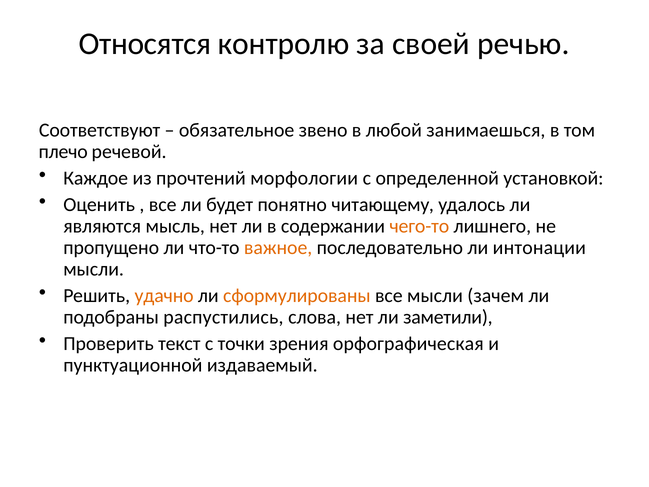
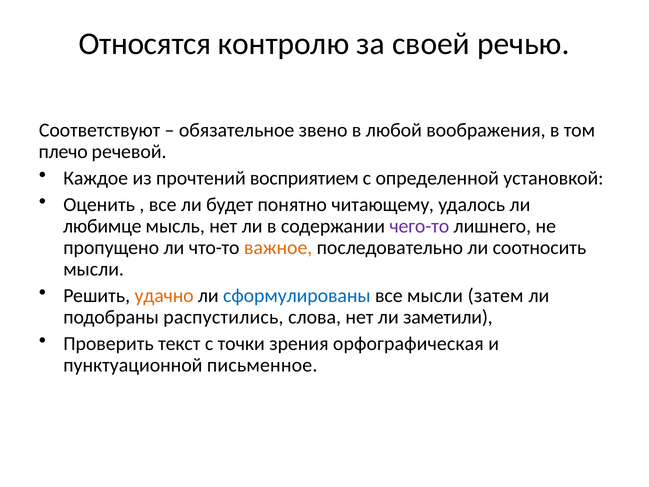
занимаешься: занимаешься -> воображения (486, 130)
морфологии: морфологии -> восприятием (304, 178)
являются: являются -> любимце (102, 226)
чего-то colour: orange -> purple (419, 226)
интонации: интонации -> соотносить (539, 248)
сформулированы colour: orange -> blue (297, 296)
зачем: зачем -> затем (496, 296)
издаваемый: издаваемый -> письменное (262, 365)
